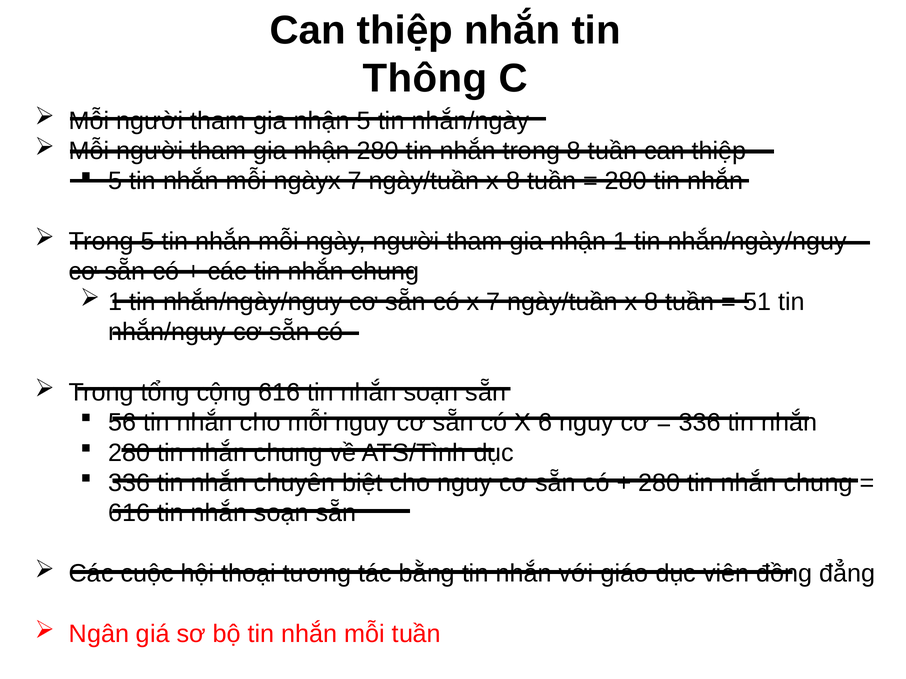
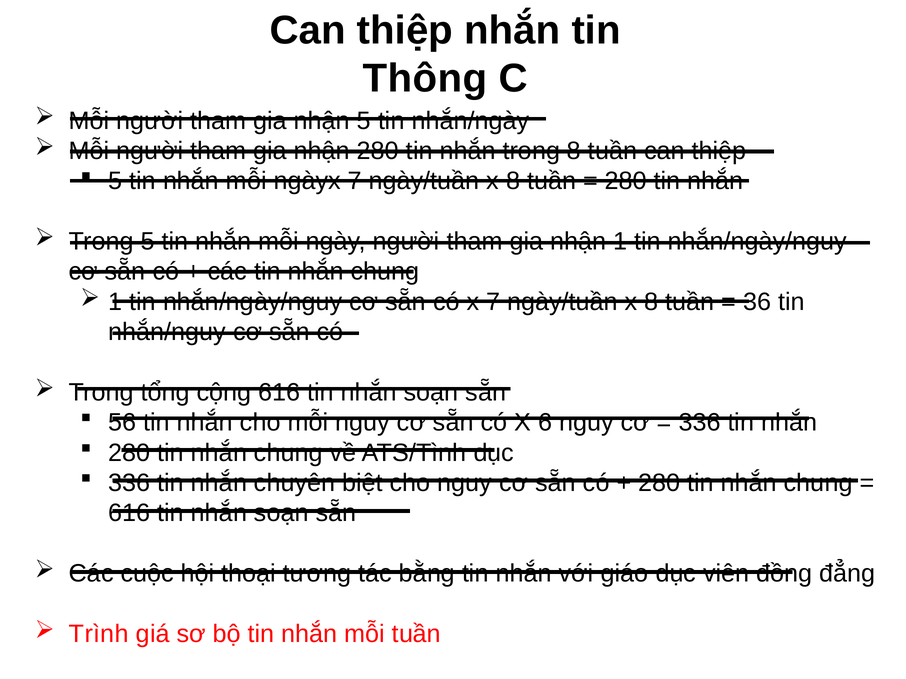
51: 51 -> 36 (757, 302)
Ngân: Ngân -> Trình (99, 634)
